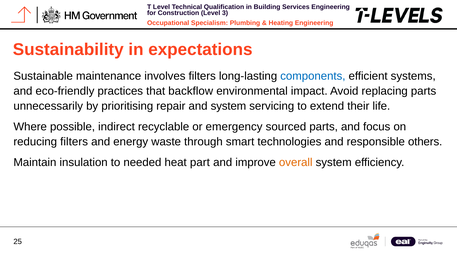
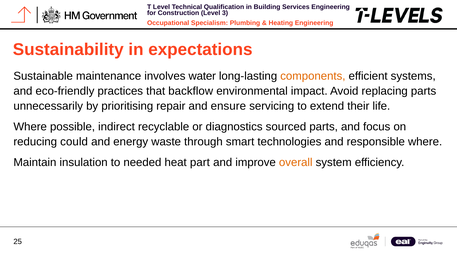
involves filters: filters -> water (202, 76)
components colour: blue -> orange (313, 76)
and system: system -> ensure (228, 106)
emergency: emergency -> diagnostics (234, 127)
reducing filters: filters -> could (74, 142)
responsible others: others -> where (425, 142)
